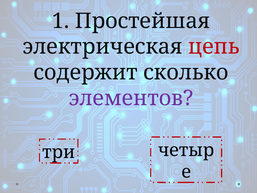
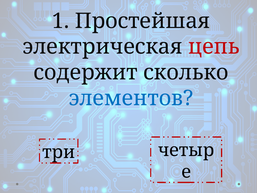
элементов colour: purple -> blue (131, 98)
